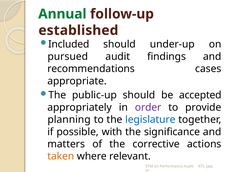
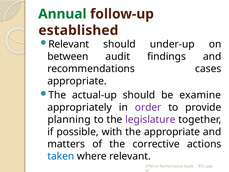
Included: Included -> Relevant (69, 44)
pursued: pursued -> between (68, 56)
public-up: public-up -> actual-up (94, 95)
accepted: accepted -> examine (200, 95)
legislature colour: blue -> purple (150, 119)
the significance: significance -> appropriate (172, 132)
taken colour: orange -> blue (61, 156)
